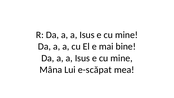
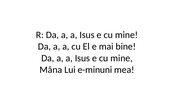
e-scăpat: e-scăpat -> e-minuni (95, 70)
